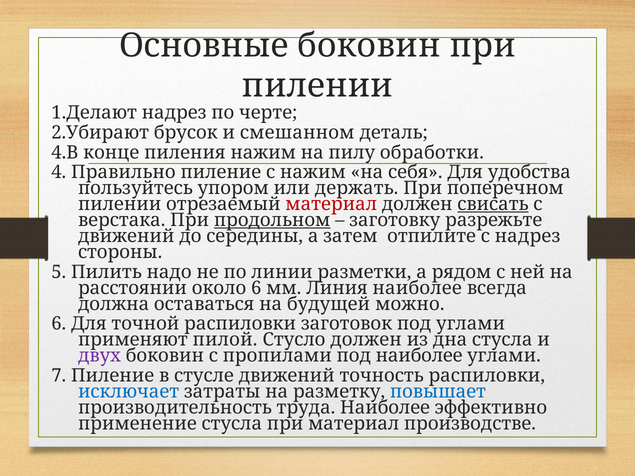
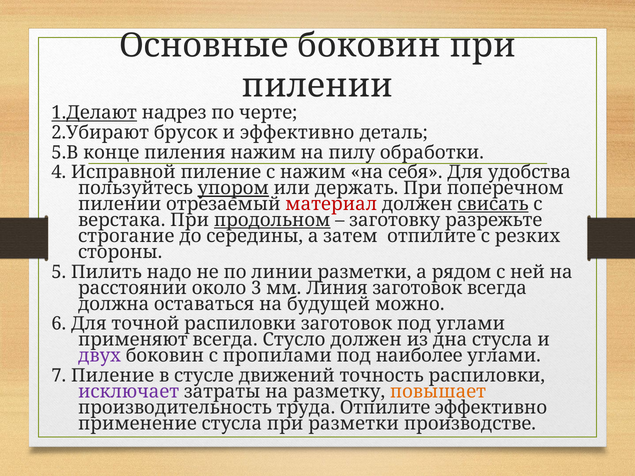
1.Делают underline: none -> present (94, 113)
и смешанном: смешанном -> эффективно (297, 133)
4.В: 4.В -> 5.В (65, 153)
Правильно: Правильно -> Исправной (123, 172)
упором underline: none -> present (233, 188)
движений: движений -> строгание (126, 236)
с надрез: надрез -> резких (527, 236)
около 6: 6 -> 3 (256, 288)
Линия наиболее: наиболее -> заготовок (417, 288)
применяют пилой: пилой -> всегда (225, 340)
исключает colour: blue -> purple (129, 392)
повышает colour: blue -> orange (438, 392)
труда Наиболее: Наиболее -> Отпилите (385, 408)
при материал: материал -> разметки (354, 424)
